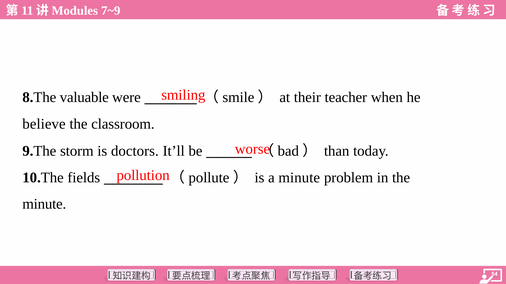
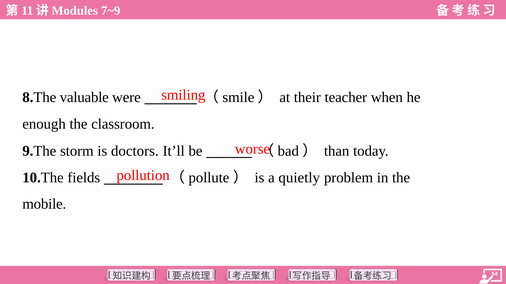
believe: believe -> enough (44, 124)
a minute: minute -> quietly (299, 178)
minute: minute -> mobile (44, 204)
